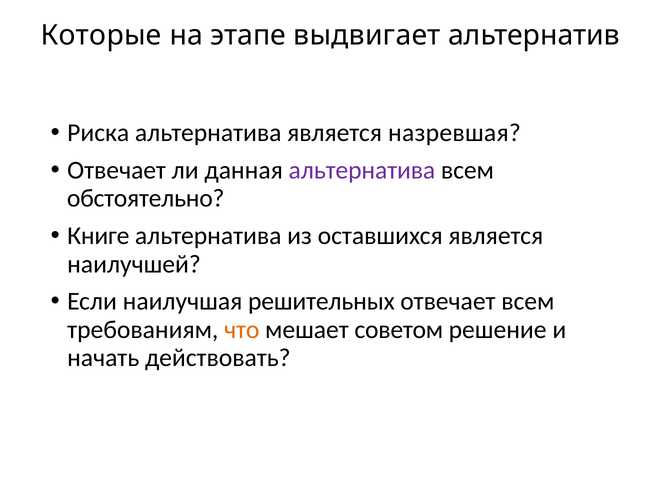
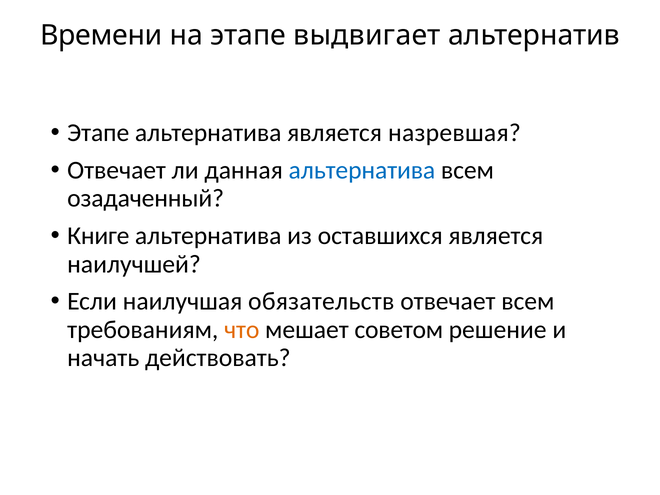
Которые: Которые -> Времени (101, 35)
Риска: Риска -> Этапе (98, 133)
альтернатива colour: purple -> blue (362, 170)
обстоятельно: обстоятельно -> озадаченный (146, 198)
решительных: решительных -> обязательств (321, 301)
